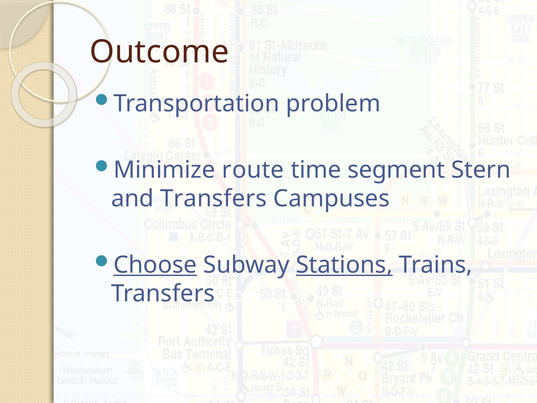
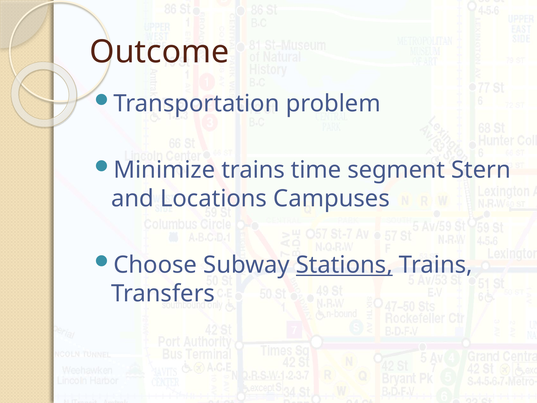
Minimize route: route -> trains (253, 170)
and Transfers: Transfers -> Locations (214, 199)
Choose underline: present -> none (155, 265)
